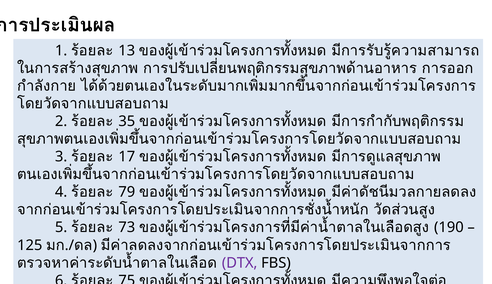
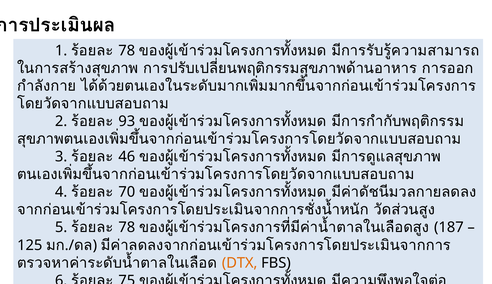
13: 13 -> 78 (127, 51)
35: 35 -> 93 (127, 121)
17: 17 -> 46 (127, 157)
79: 79 -> 70 (127, 192)
73: 73 -> 78 (127, 227)
190: 190 -> 187 (449, 227)
DTX colour: purple -> orange (240, 263)
